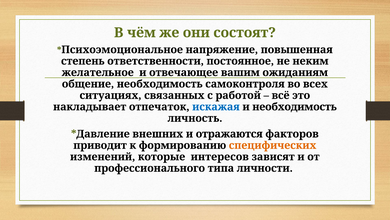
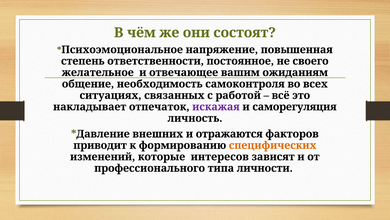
неким: неким -> своего (311, 61)
искажая colour: blue -> purple (216, 107)
и необходимость: необходимость -> саморегуляция (295, 107)
